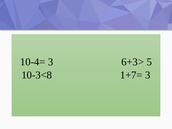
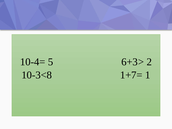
10-4= 3: 3 -> 5 (51, 62)
5: 5 -> 2 (149, 62)
1+7= 3: 3 -> 1 (148, 75)
